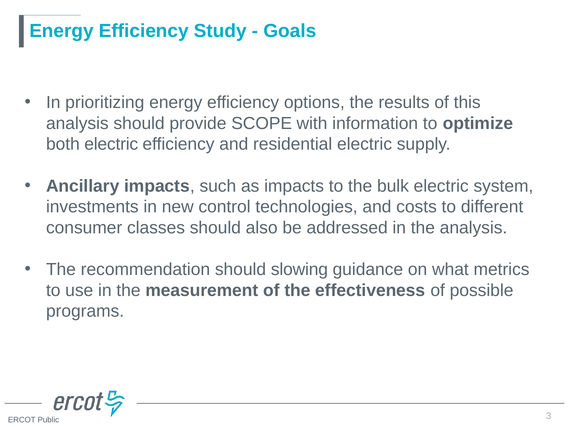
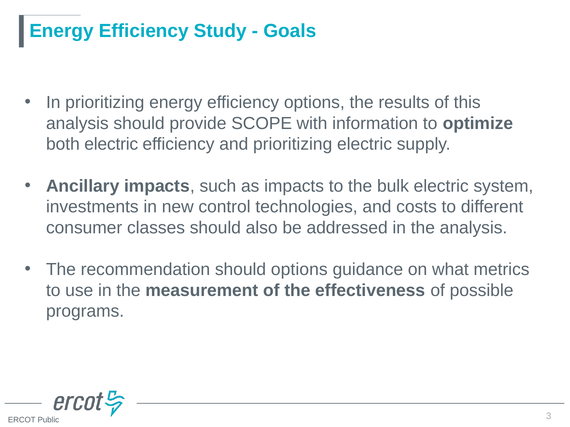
and residential: residential -> prioritizing (293, 144)
should slowing: slowing -> options (299, 270)
